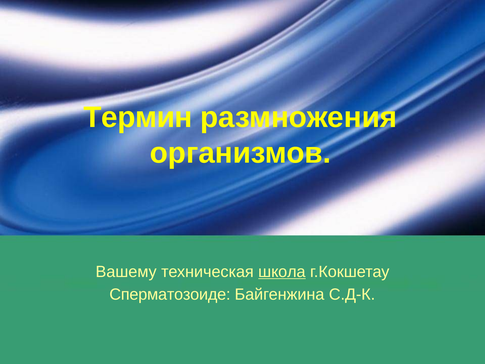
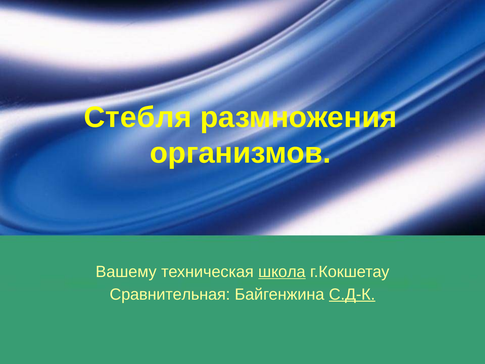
Термин: Термин -> Стебля (138, 117)
Сперматозоиде: Сперматозоиде -> Сравнительная (170, 294)
С.Д-К underline: none -> present (352, 294)
